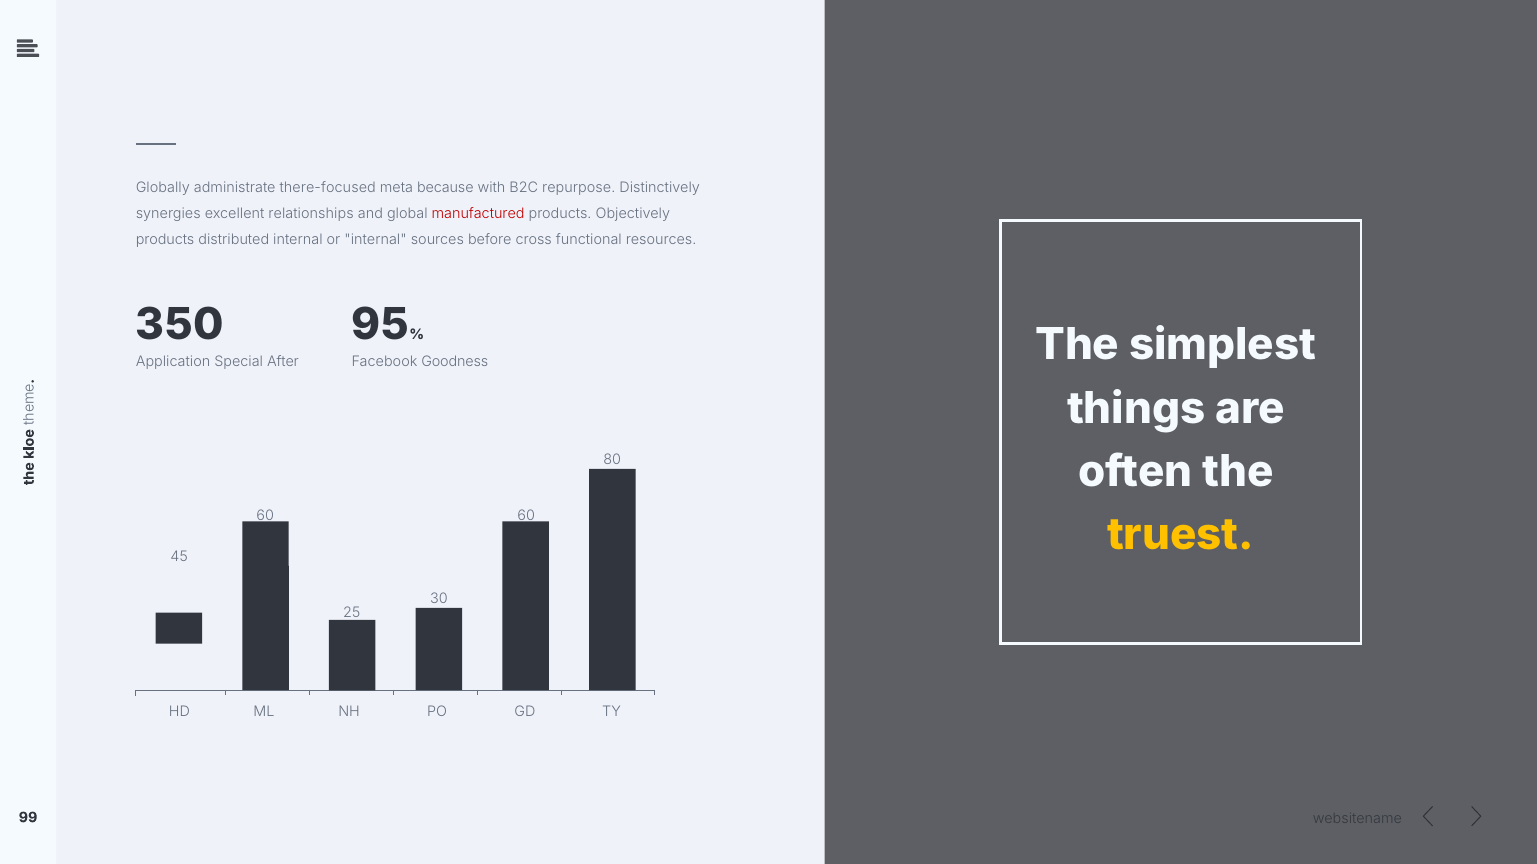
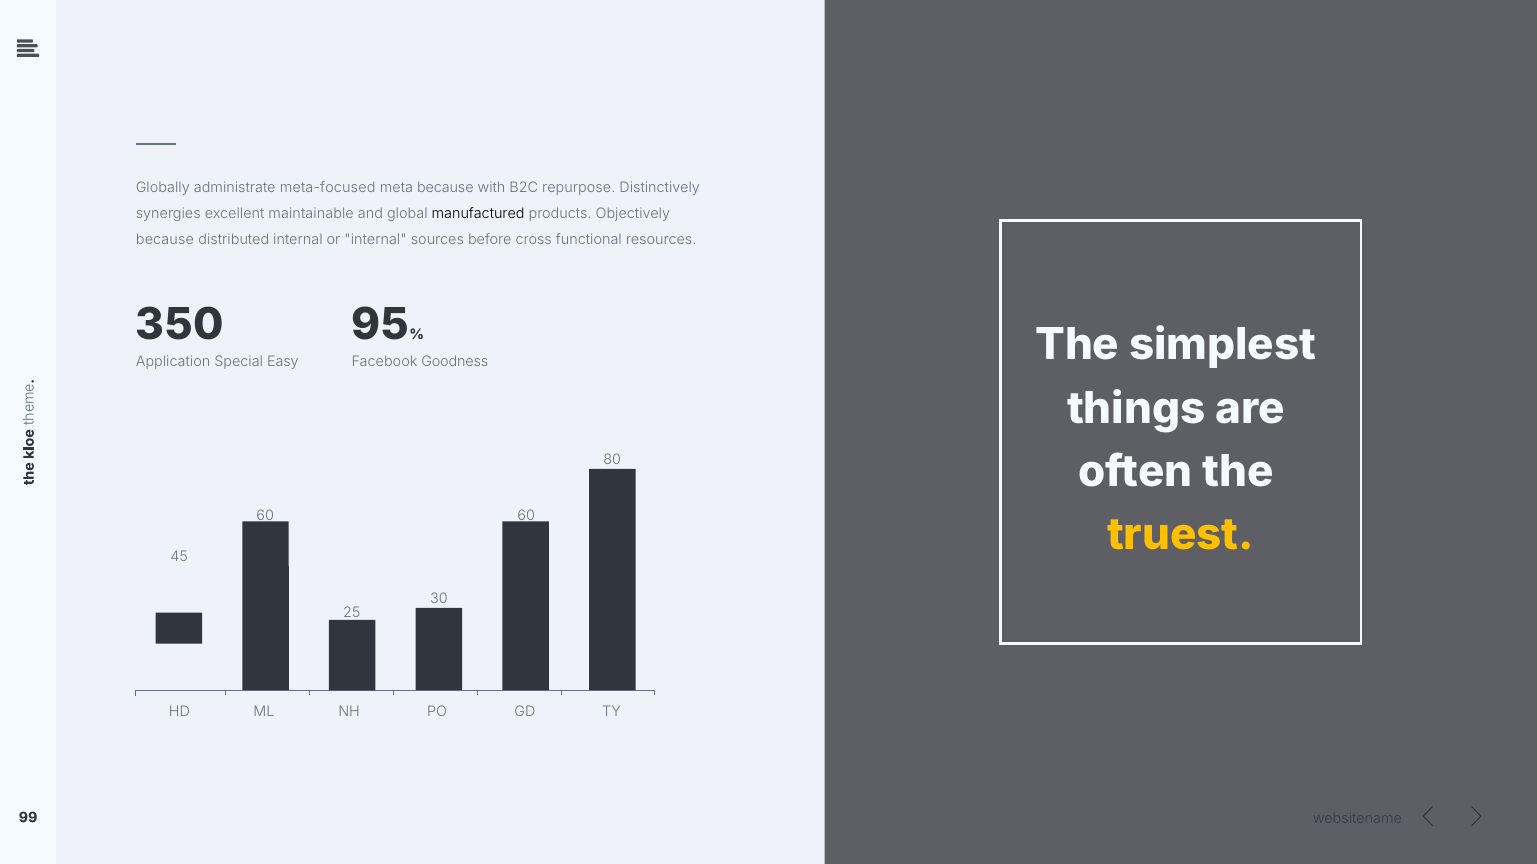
there-focused: there-focused -> meta-focused (328, 188)
relationships: relationships -> maintainable (311, 214)
manufactured colour: red -> black (478, 214)
products: products -> because (165, 240)
After: After -> Easy (283, 362)
